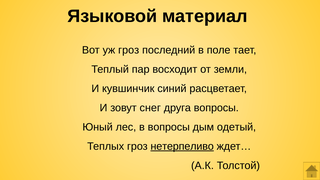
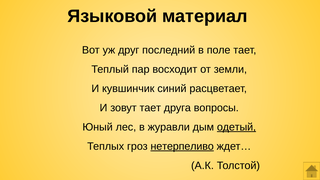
уж гроз: гроз -> друг (129, 50)
зовут снег: снег -> тает (150, 108)
в вопросы: вопросы -> журавли (169, 127)
одетый underline: none -> present (236, 127)
